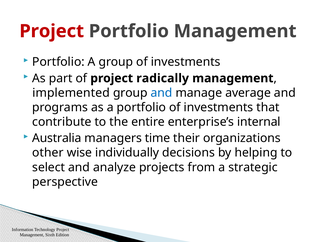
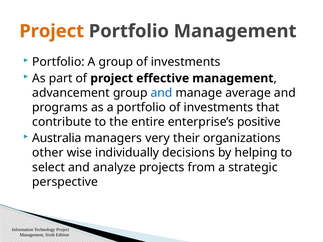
Project colour: red -> orange (52, 31)
radically: radically -> effective (163, 78)
implemented: implemented -> advancement (71, 93)
internal: internal -> positive (259, 122)
time: time -> very (158, 138)
